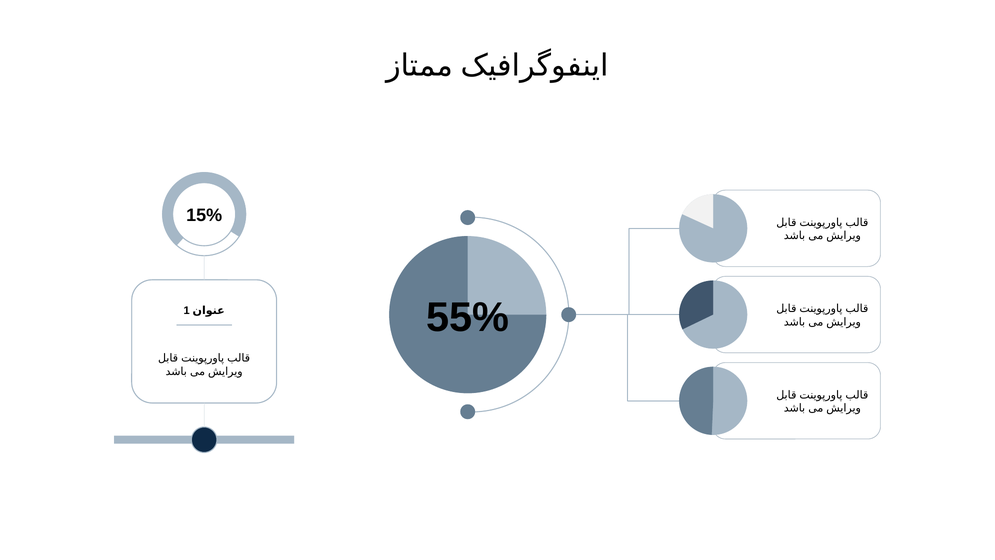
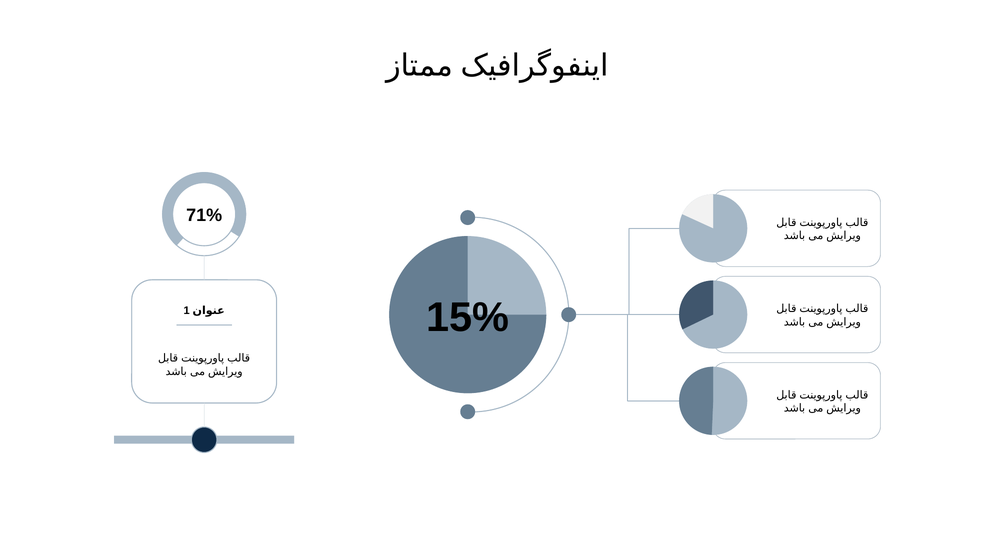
15%: 15% -> 71% (204, 215)
55%: 55% -> 15% (468, 317)
